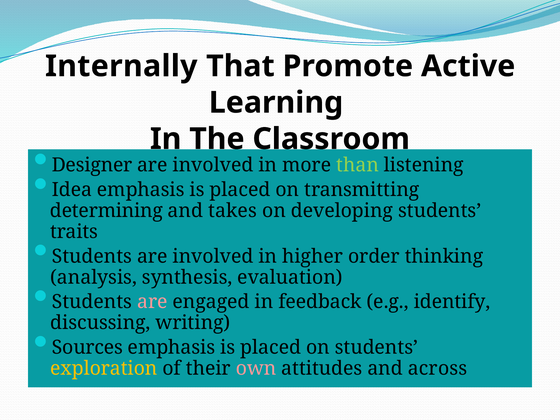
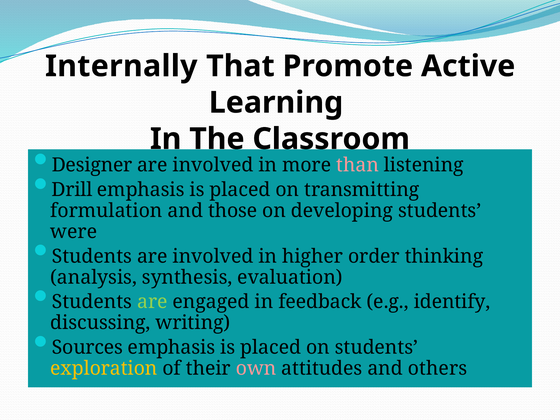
than colour: light green -> pink (358, 165)
Idea: Idea -> Drill (72, 190)
determining: determining -> formulation (106, 211)
takes: takes -> those (233, 211)
traits: traits -> were (74, 232)
are colour: pink -> light green (152, 302)
across: across -> others (437, 368)
